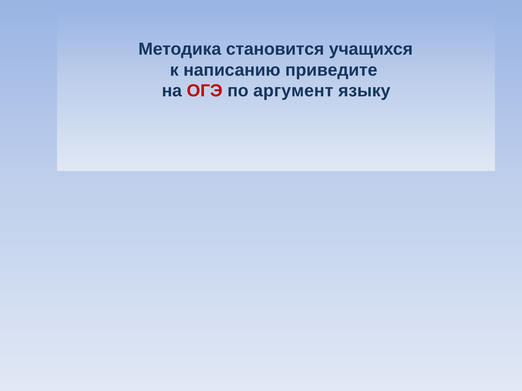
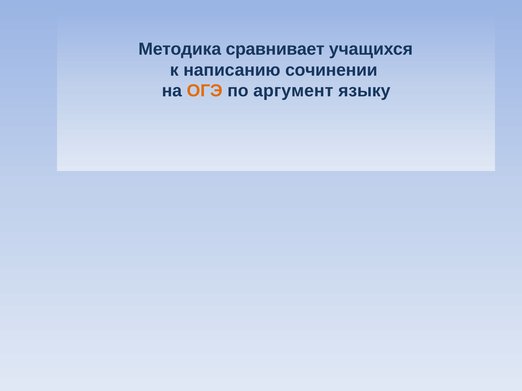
становится: становится -> сравнивает (275, 49)
приведите: приведите -> сочинении (331, 70)
ОГЭ colour: red -> orange (205, 91)
